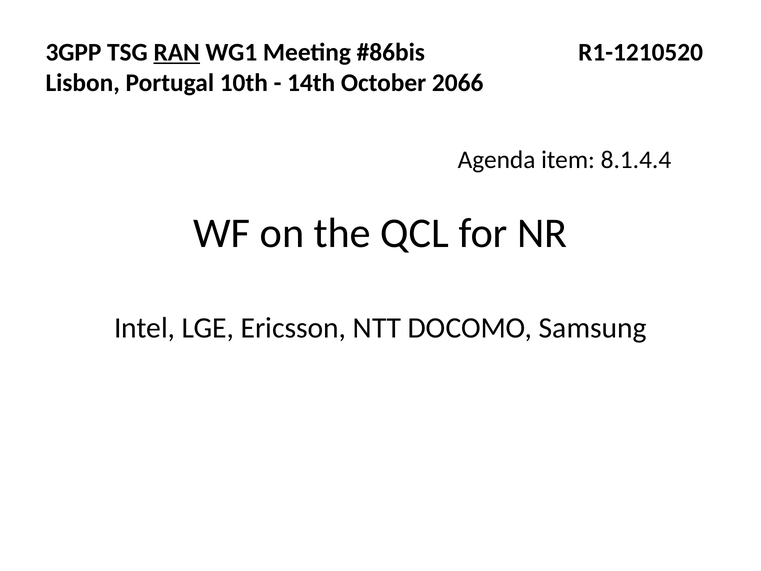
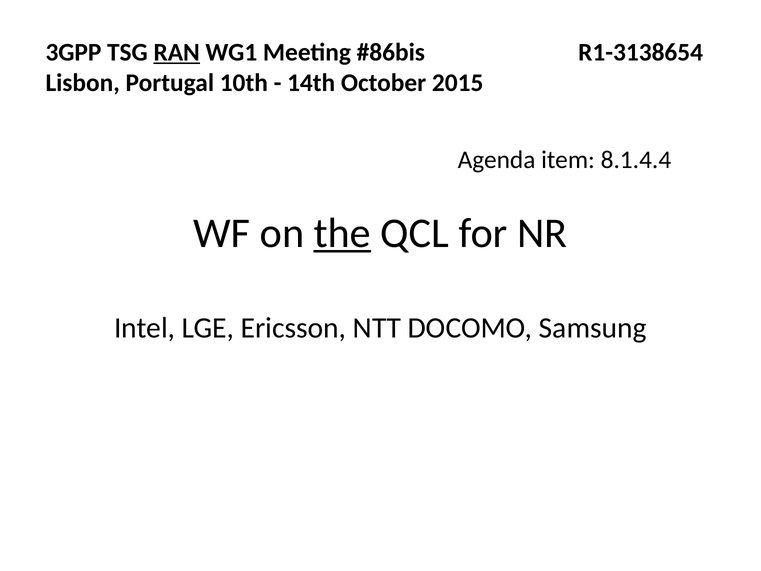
R1-1210520: R1-1210520 -> R1-3138654 (641, 52)
2066: 2066 -> 2015 (458, 83)
the underline: none -> present (342, 233)
